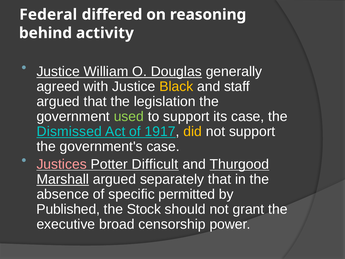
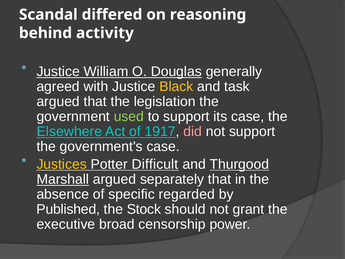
Federal: Federal -> Scandal (48, 15)
staff: staff -> task (237, 86)
Dismissed: Dismissed -> Elsewhere (69, 131)
did colour: yellow -> pink (193, 131)
Justices colour: pink -> yellow (62, 164)
permitted: permitted -> regarded (187, 194)
